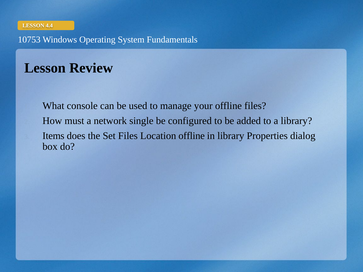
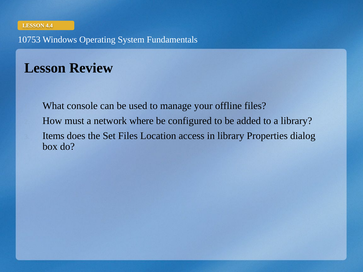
single: single -> where (141, 121)
Location offline: offline -> access (192, 136)
